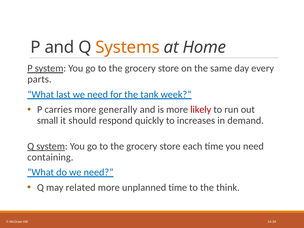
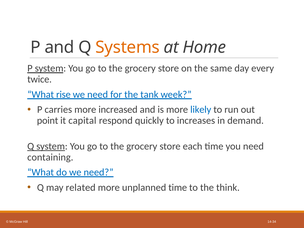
parts: parts -> twice (40, 79)
last: last -> rise (63, 94)
generally: generally -> increased (118, 110)
likely colour: red -> blue (201, 110)
small: small -> point (48, 121)
should: should -> capital (82, 121)
